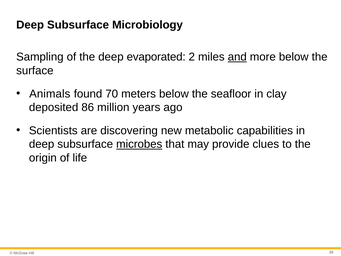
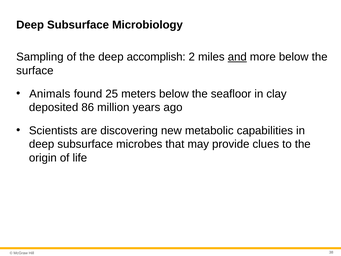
evaporated: evaporated -> accomplish (156, 57)
70: 70 -> 25 (112, 94)
microbes underline: present -> none (139, 144)
